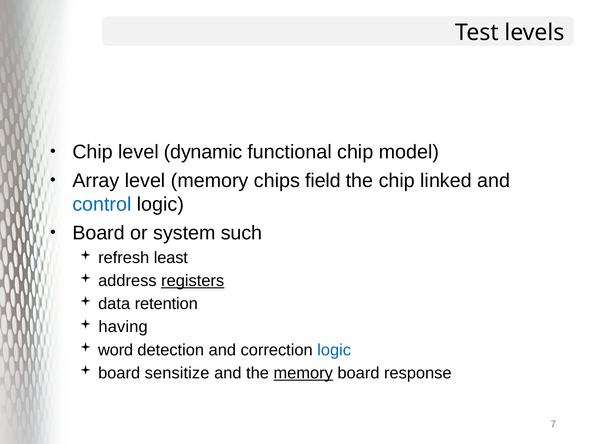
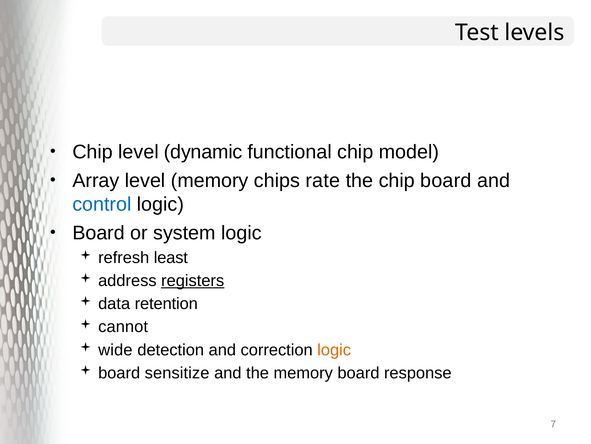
field: field -> rate (323, 180)
chip linked: linked -> board (446, 180)
system such: such -> logic (241, 233)
having: having -> cannot (123, 326)
word: word -> wide (115, 349)
logic colour: blue -> orange (334, 349)
memory underline: present -> none (303, 372)
